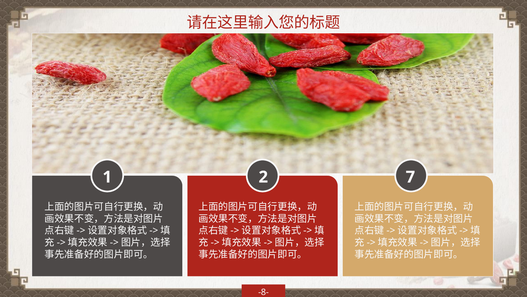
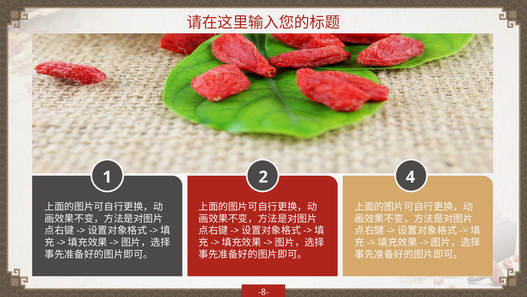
7: 7 -> 4 (410, 177)
